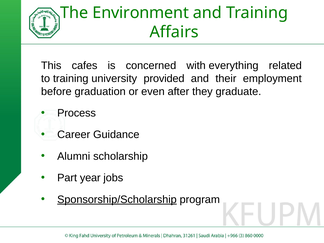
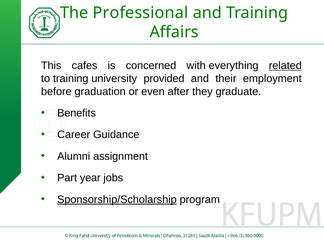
Environment: Environment -> Professional (141, 13)
related underline: none -> present (285, 66)
Process: Process -> Benefits (77, 113)
scholarship: scholarship -> assignment (121, 156)
